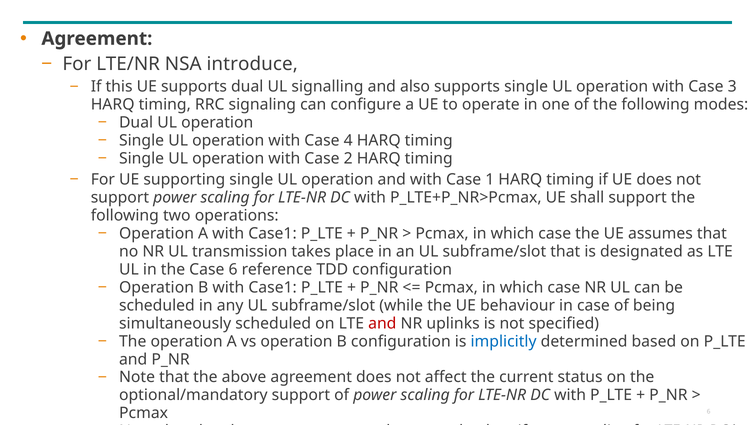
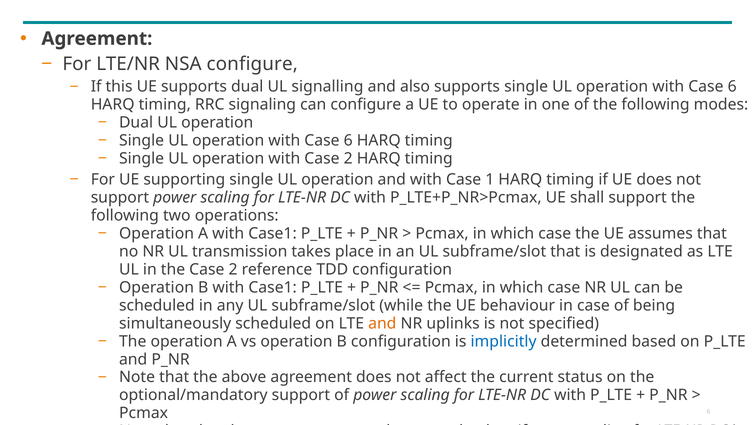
NSA introduce: introduce -> configure (252, 64)
3: 3 -> 6 (732, 87)
4: 4 -> 6 (348, 141)
the Case 6: 6 -> 2 (233, 269)
and colour: red -> orange (382, 323)
